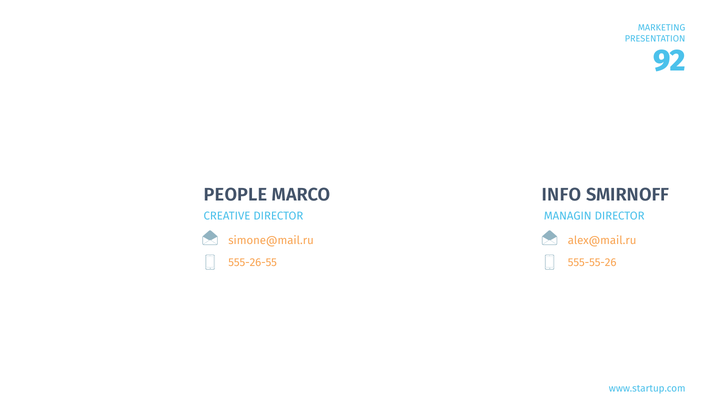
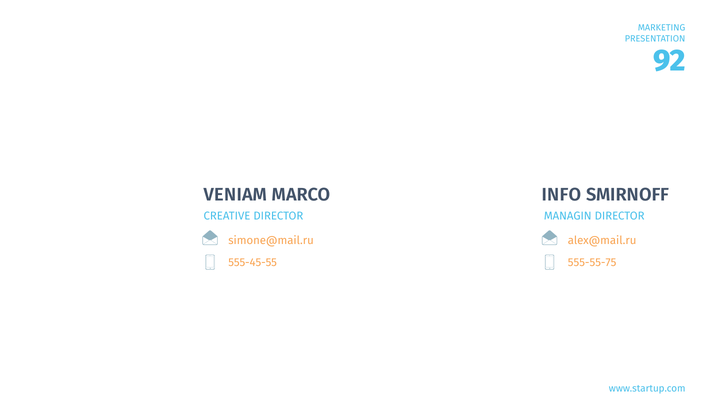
PEOPLE: PEOPLE -> VENIAM (236, 195)
555-26-55: 555-26-55 -> 555-45-55 (253, 263)
555-55-26: 555-55-26 -> 555-55-75 (592, 263)
